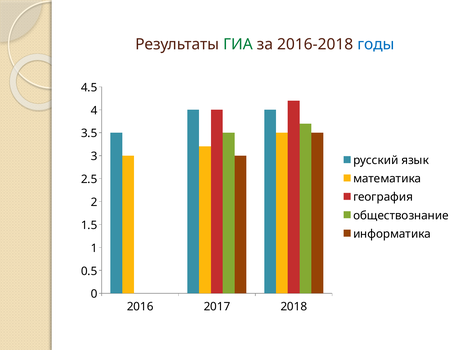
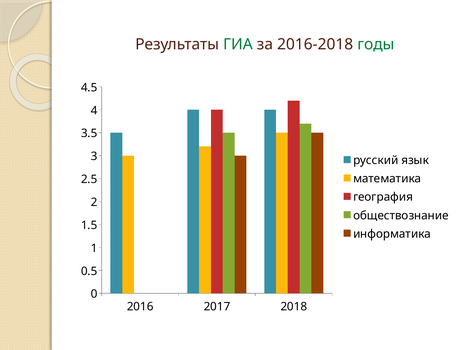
годы colour: blue -> green (376, 44)
